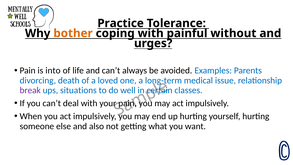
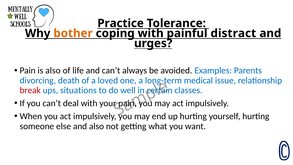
without: without -> distract (233, 33)
is into: into -> also (53, 70)
break colour: purple -> red (30, 90)
